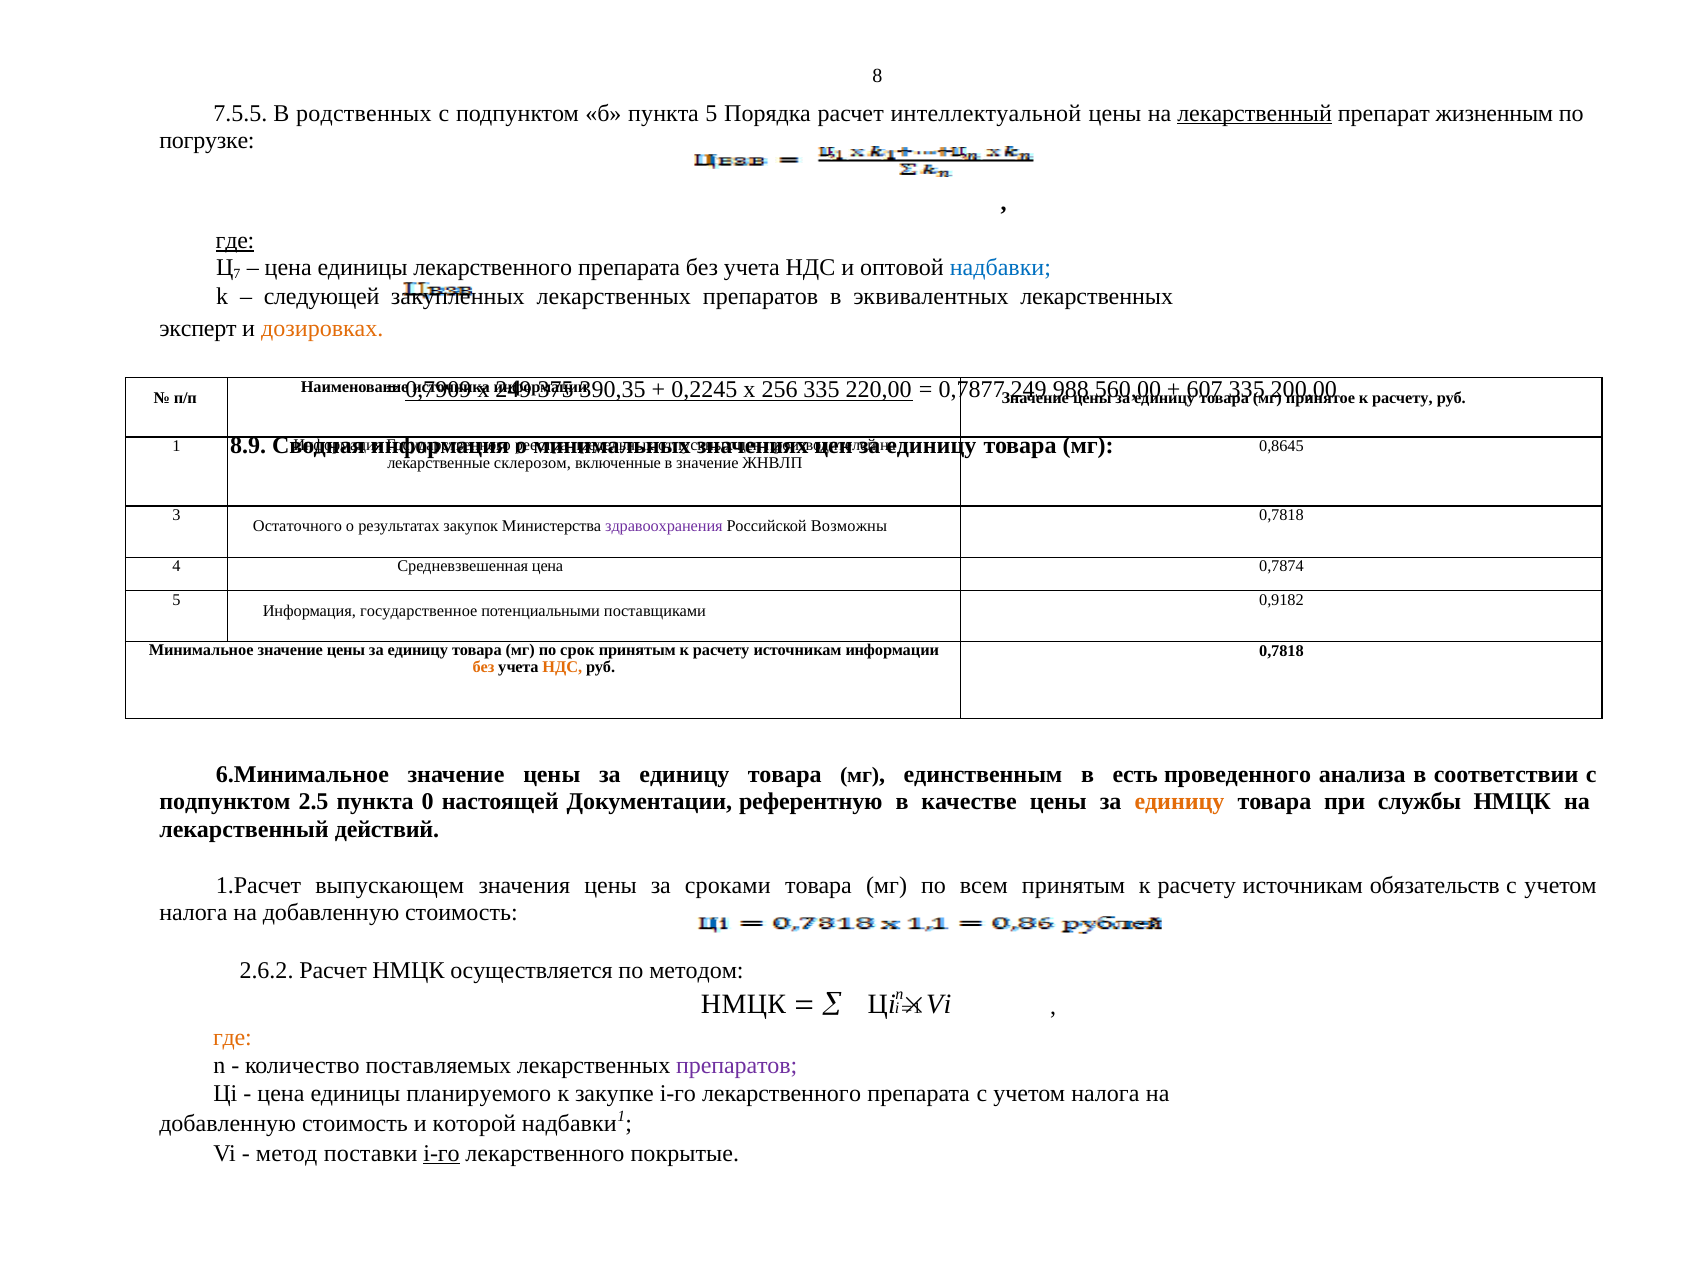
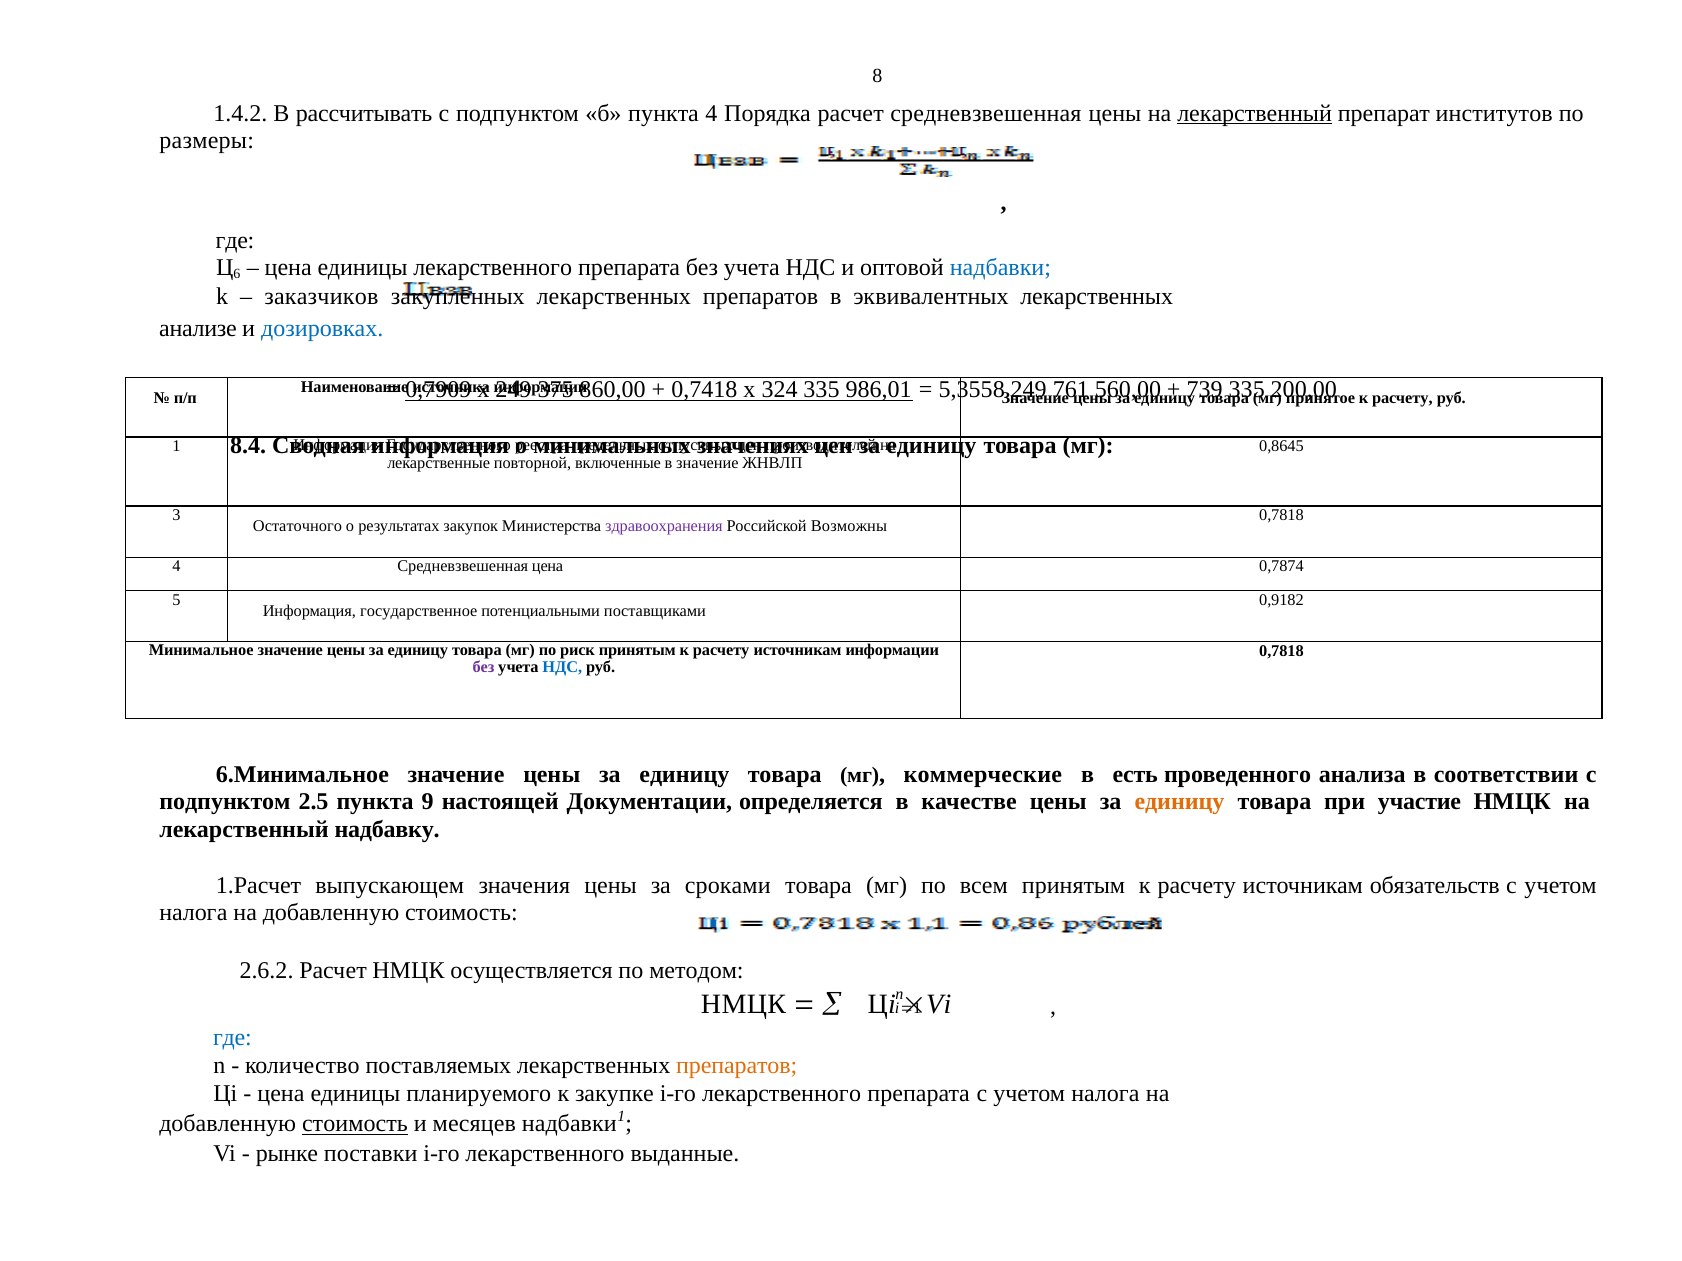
7.5.5: 7.5.5 -> 1.4.2 (240, 113)
родственных: родственных -> рассчитывать (364, 113)
пункта 5: 5 -> 4 (711, 113)
расчет интеллектуальной: интеллектуальной -> средневзвешенная (986, 113)
жизненным: жизненным -> институтов (1494, 113)
погрузке: погрузке -> размеры (207, 141)
где underline: present -> none (235, 241)
7: 7 -> 6 (237, 274)
следующей: следующей -> заказчиков (321, 297)
эксперт: эксперт -> анализе (198, 328)
дозировках colour: orange -> blue (322, 328)
390,35: 390,35 -> 860,00 (613, 390)
0,2245: 0,2245 -> 0,7418 (704, 390)
256: 256 -> 324 (780, 390)
220,00: 220,00 -> 986,01 (879, 390)
0,7877: 0,7877 -> 5,3558 (972, 390)
988: 988 -> 761 (1071, 390)
607: 607 -> 739 (1205, 390)
8.9: 8.9 -> 8.4 (248, 446)
склерозом: склерозом -> повторной (533, 463)
срок: срок -> риск (577, 650)
без colour: orange -> purple (484, 668)
НДС colour: orange -> blue (562, 668)
единственным: единственным -> коммерческие (983, 775)
0: 0 -> 9 (428, 802)
референтную: референтную -> определяется (811, 802)
службы: службы -> участие (1420, 802)
действий: действий -> надбавку (387, 830)
где colour: orange -> blue (232, 1038)
препаратов colour: purple -> orange (737, 1066)
стоимость underline: none -> present (355, 1124)
которой: которой -> месяцев (474, 1124)
метод: метод -> рынке (287, 1154)
i-го underline: present -> none (442, 1154)
покрытые: покрытые -> выданные (685, 1154)
